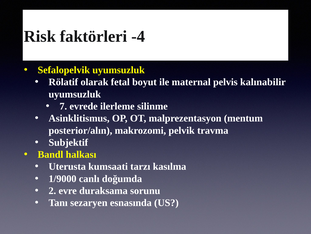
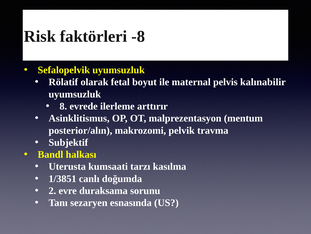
-4: -4 -> -8 (138, 36)
7: 7 -> 8 (63, 106)
silinme: silinme -> arttırır (152, 106)
1/9000: 1/9000 -> 1/3851 (63, 178)
